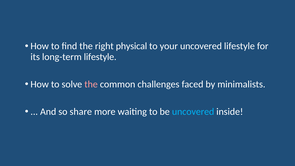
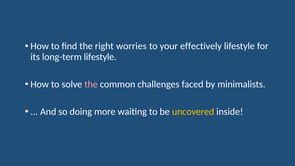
physical: physical -> worries (131, 46)
your uncovered: uncovered -> effectively (201, 46)
share: share -> doing (81, 112)
uncovered colour: light blue -> yellow (193, 112)
